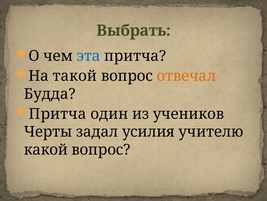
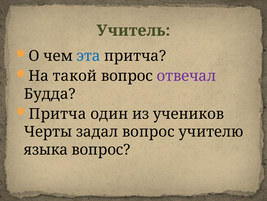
Выбрать: Выбрать -> Учитель (133, 30)
отвечал colour: orange -> purple (186, 76)
задал усилия: усилия -> вопрос (148, 131)
какой: какой -> языка (46, 149)
